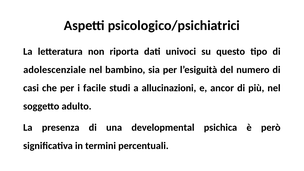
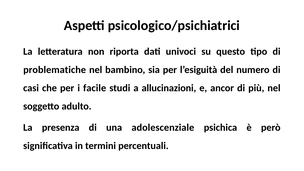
adolescenziale: adolescenziale -> problematiche (55, 70)
developmental: developmental -> adolescenziale (163, 128)
